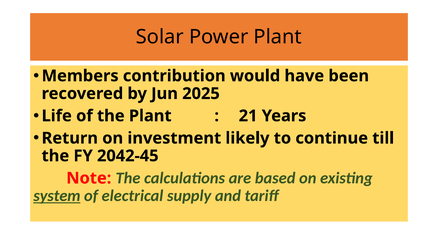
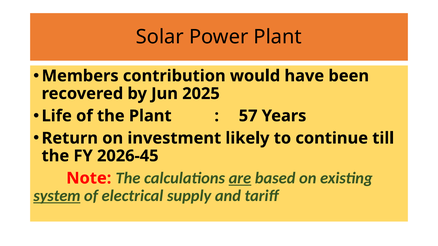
21: 21 -> 57 (248, 116)
2042-45: 2042-45 -> 2026-45 (128, 156)
are underline: none -> present (240, 178)
